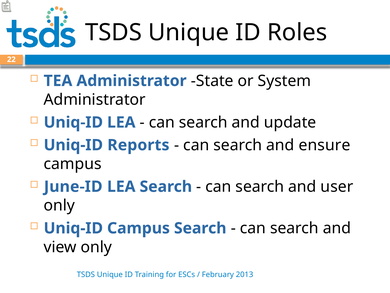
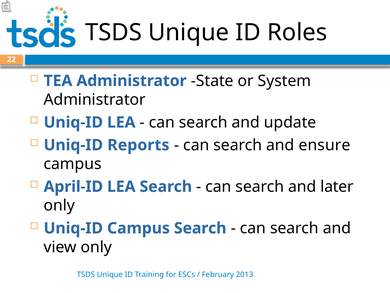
June-ID: June-ID -> April-ID (73, 186)
user: user -> later (337, 186)
